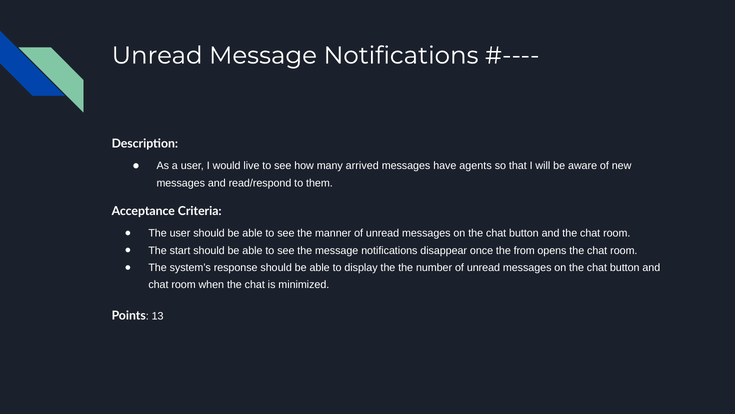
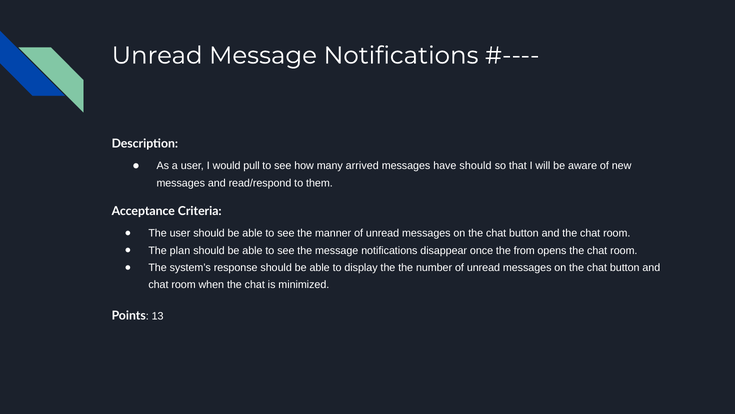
live: live -> pull (251, 166)
have agents: agents -> should (476, 166)
start: start -> plan (180, 250)
